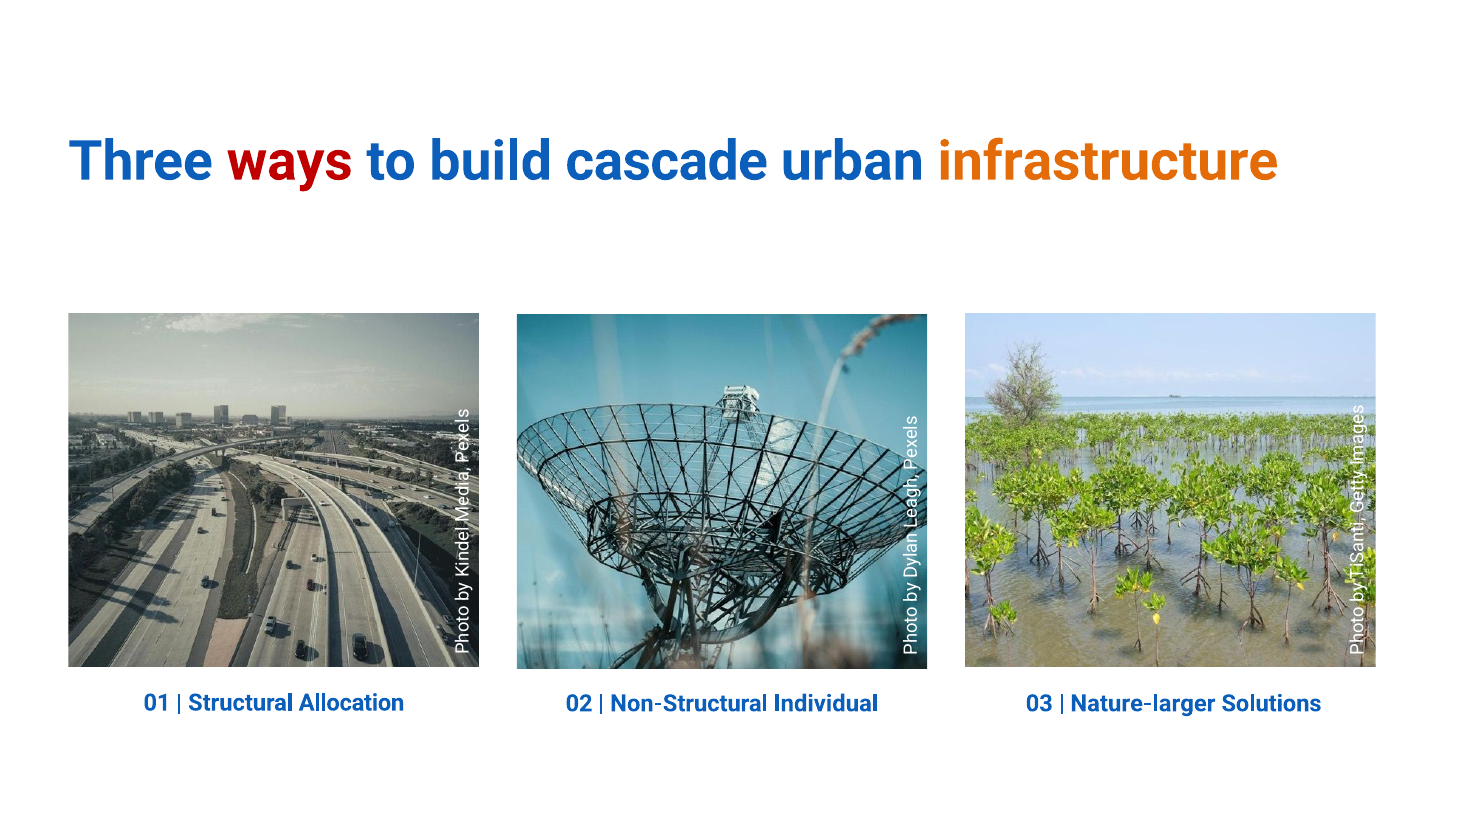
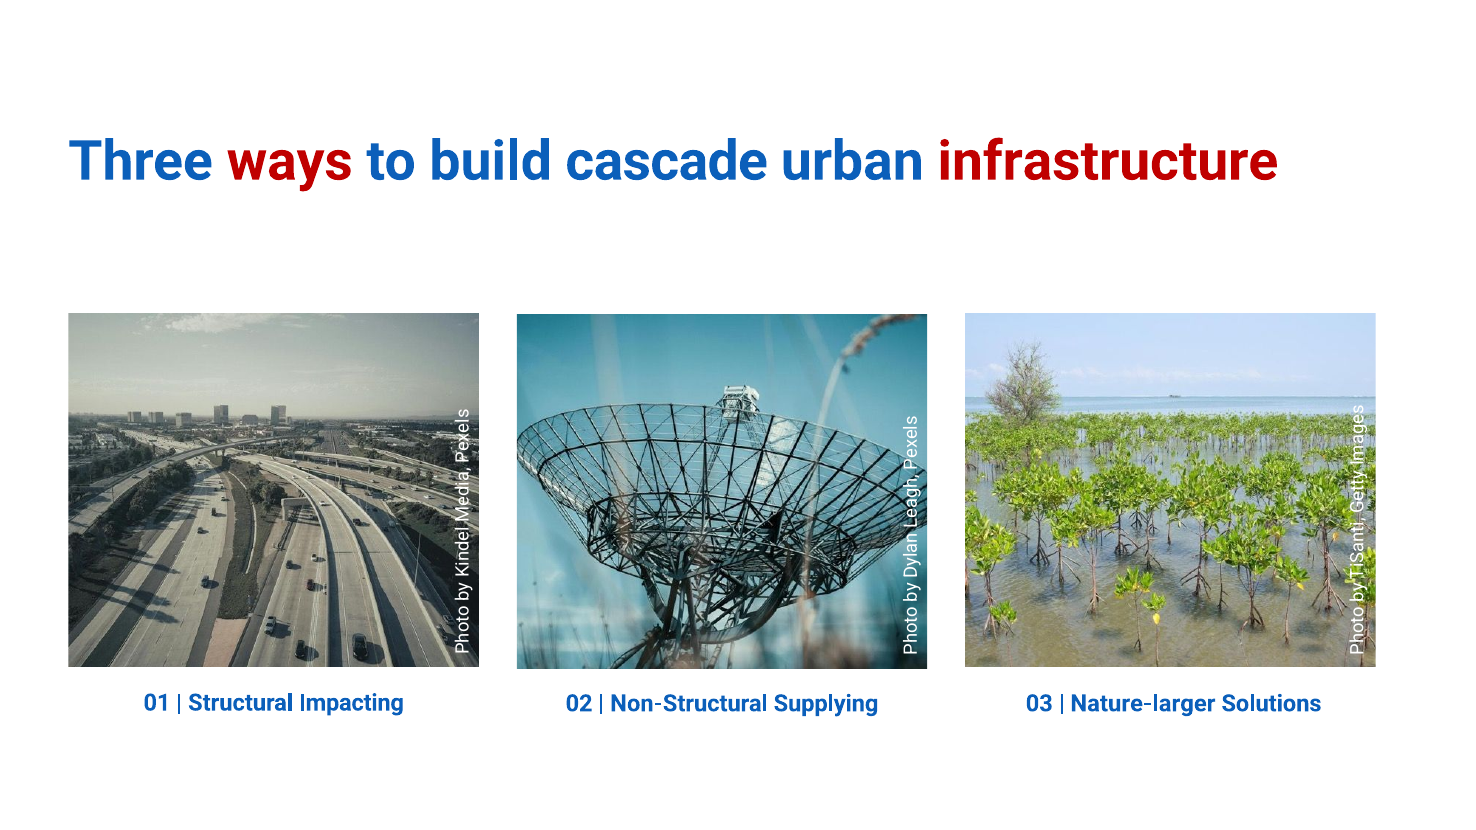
infrastructure colour: orange -> red (1108, 161)
Allocation: Allocation -> Impacting (351, 703)
Individual: Individual -> Supplying (826, 704)
